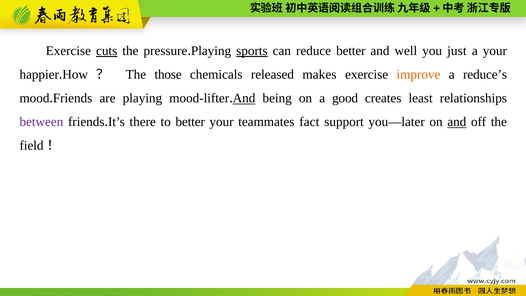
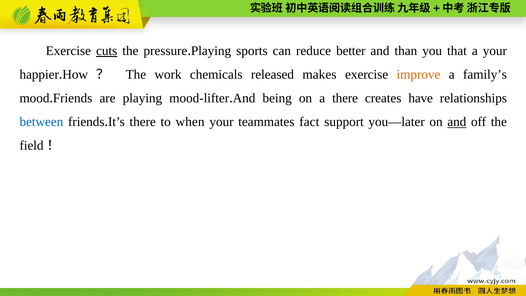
sports underline: present -> none (252, 51)
well: well -> than (406, 51)
just: just -> that (457, 51)
those: those -> work (168, 75)
reduce’s: reduce’s -> family’s (485, 75)
And underline: present -> none (244, 98)
a good: good -> there (345, 98)
least: least -> have (421, 98)
between colour: purple -> blue (41, 122)
to better: better -> when (190, 122)
